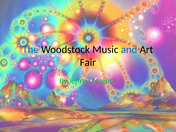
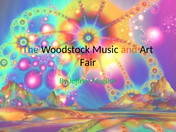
and colour: blue -> orange (129, 49)
